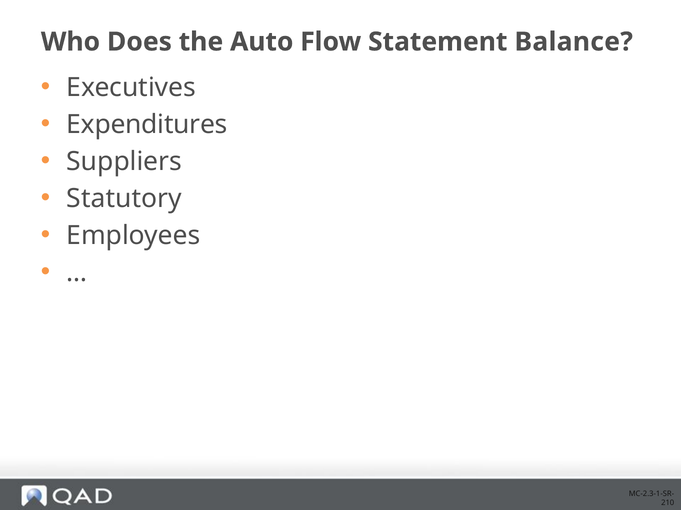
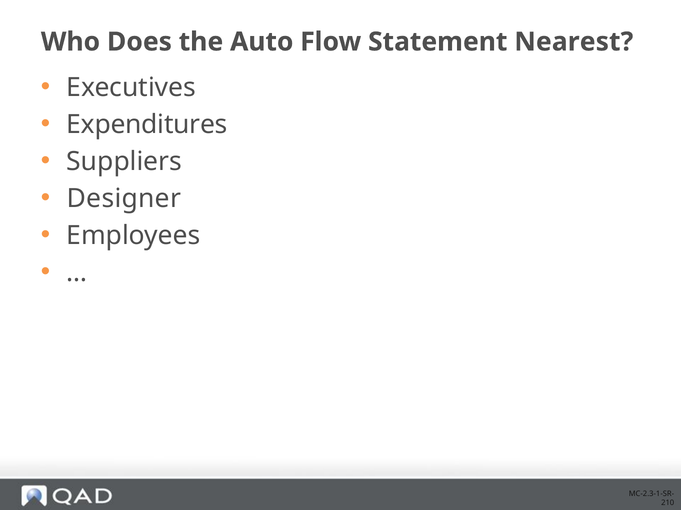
Balance: Balance -> Nearest (574, 42)
Statutory: Statutory -> Designer (124, 199)
